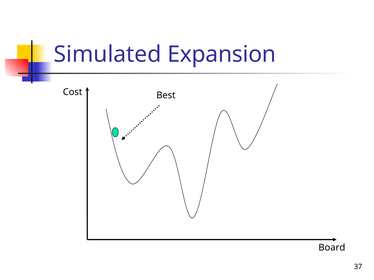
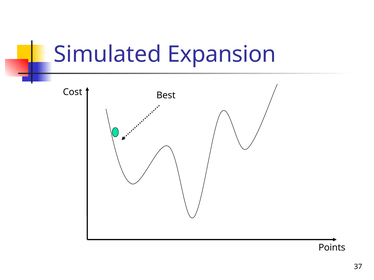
Board: Board -> Points (332, 248)
